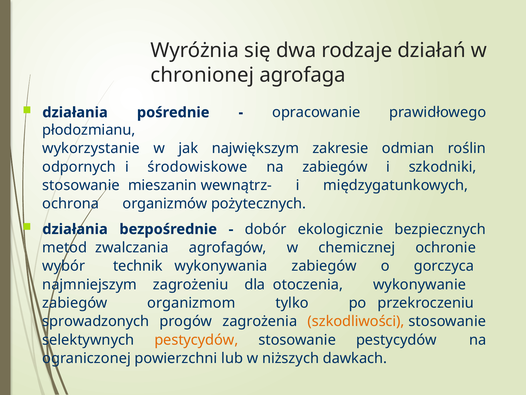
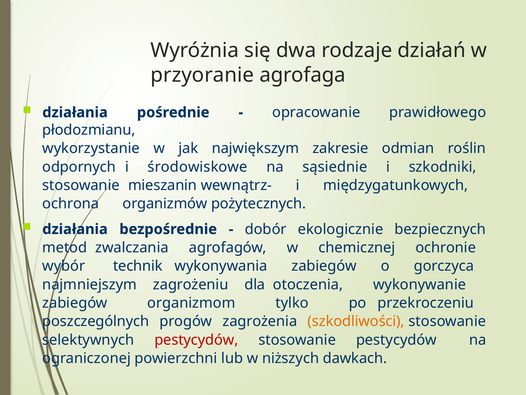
chronionej: chronionej -> przyoranie (202, 75)
na zabiegów: zabiegów -> sąsiednie (335, 167)
sprowadzonych: sprowadzonych -> poszczególnych (96, 321)
pestycydów colour: orange -> red (196, 339)
